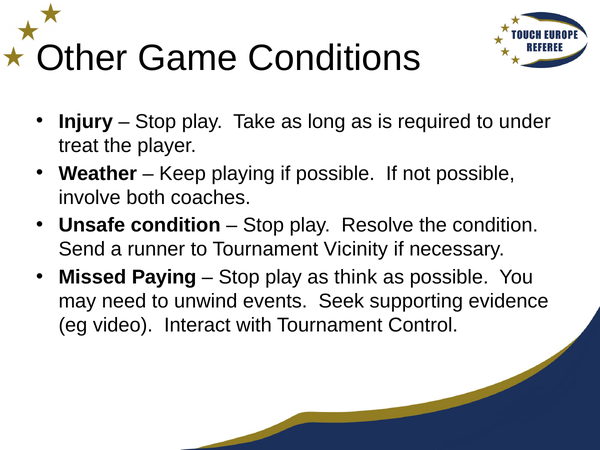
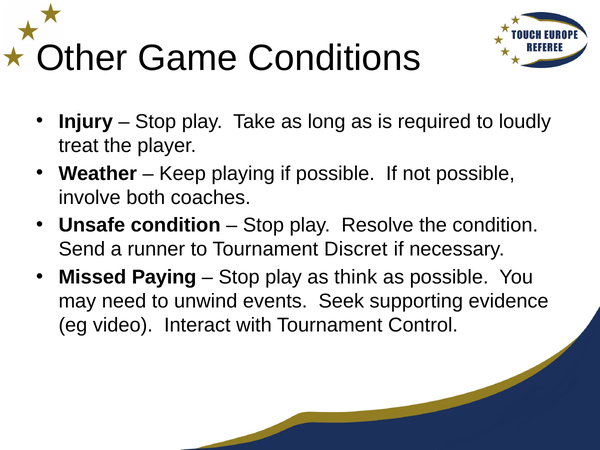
under: under -> loudly (525, 121)
Vicinity: Vicinity -> Discret (356, 249)
